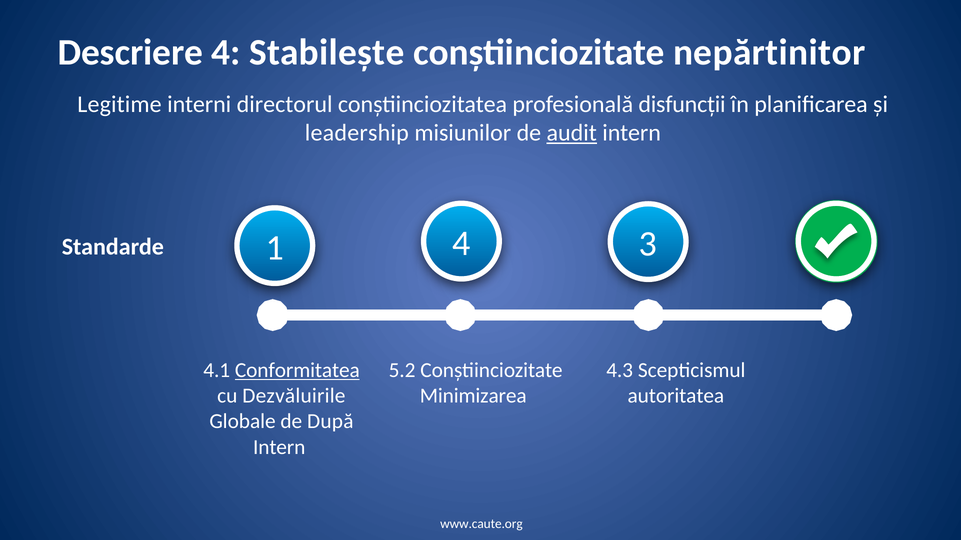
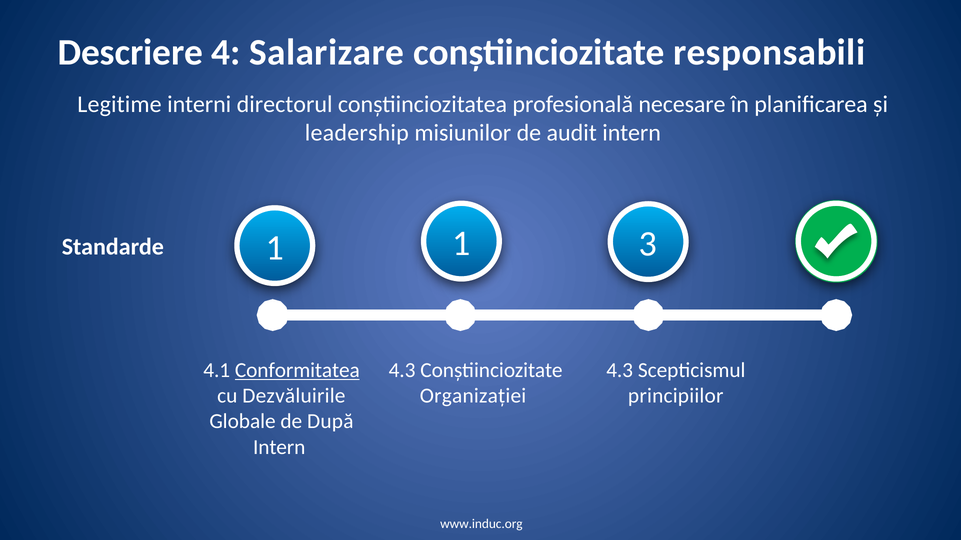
Stabilește: Stabilește -> Salarizare (327, 53)
nepărtinitor: nepărtinitor -> responsabili (769, 53)
disfuncții: disfuncții -> necesare (682, 104)
audit underline: present -> none (572, 133)
1 4: 4 -> 1 (461, 244)
5.2: 5.2 -> 4.3 (402, 371)
Minimizarea: Minimizarea -> Organizației (473, 396)
autoritatea: autoritatea -> principiilor (676, 396)
www.caute.org: www.caute.org -> www.induc.org (481, 524)
